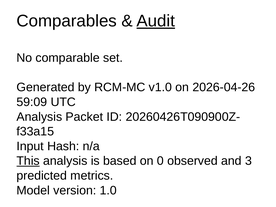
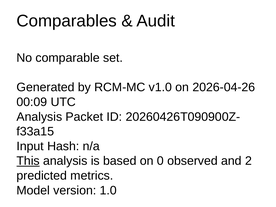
Audit underline: present -> none (156, 21)
59:09: 59:09 -> 00:09 (32, 102)
3: 3 -> 2 (248, 161)
